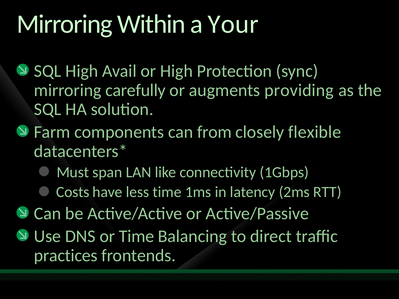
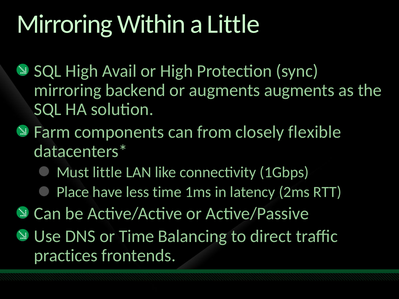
a Your: Your -> Little (233, 24)
carefully: carefully -> backend (136, 90)
augments providing: providing -> augments (299, 90)
Must span: span -> little (107, 172)
Costs: Costs -> Place (73, 192)
